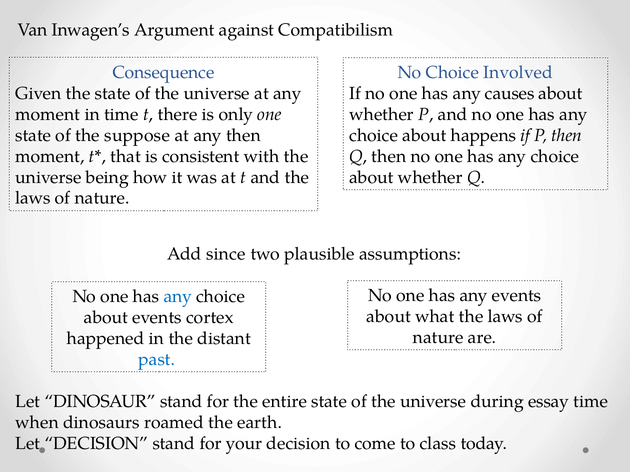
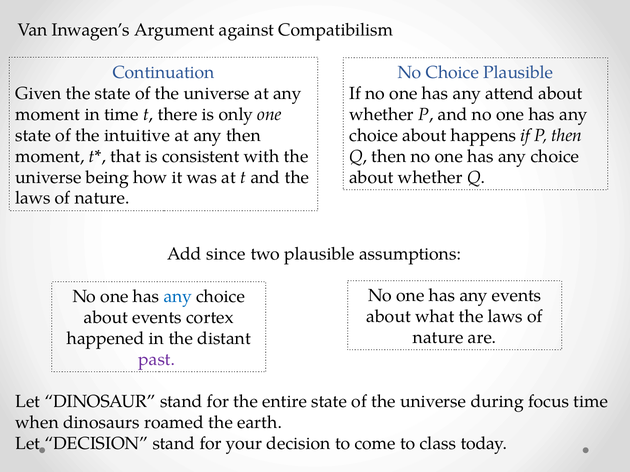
Consequence: Consequence -> Continuation (164, 72)
Choice Involved: Involved -> Plausible (518, 73)
causes: causes -> attend (510, 94)
suppose: suppose -> intuitive (137, 135)
past colour: blue -> purple (157, 360)
essay: essay -> focus (549, 402)
